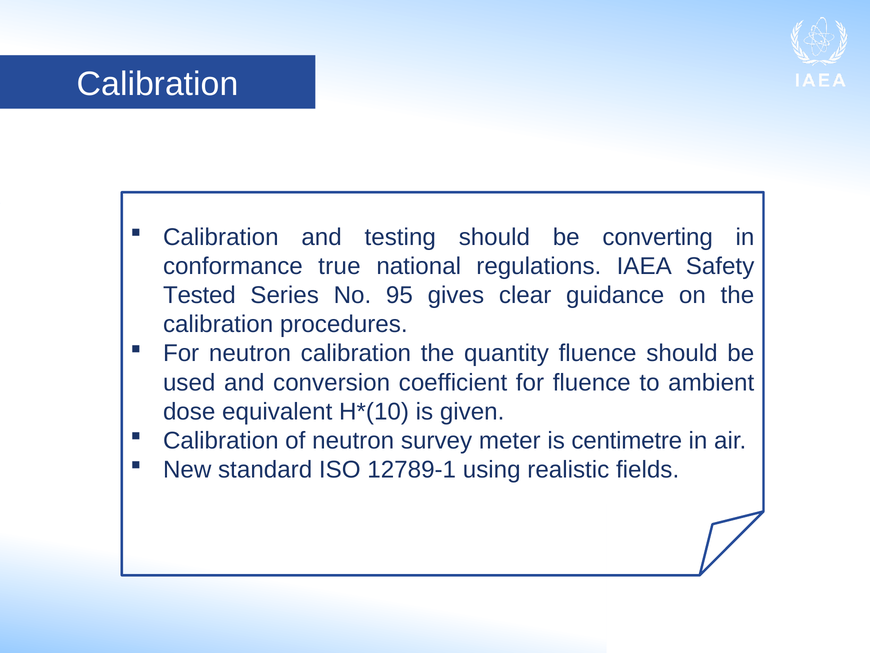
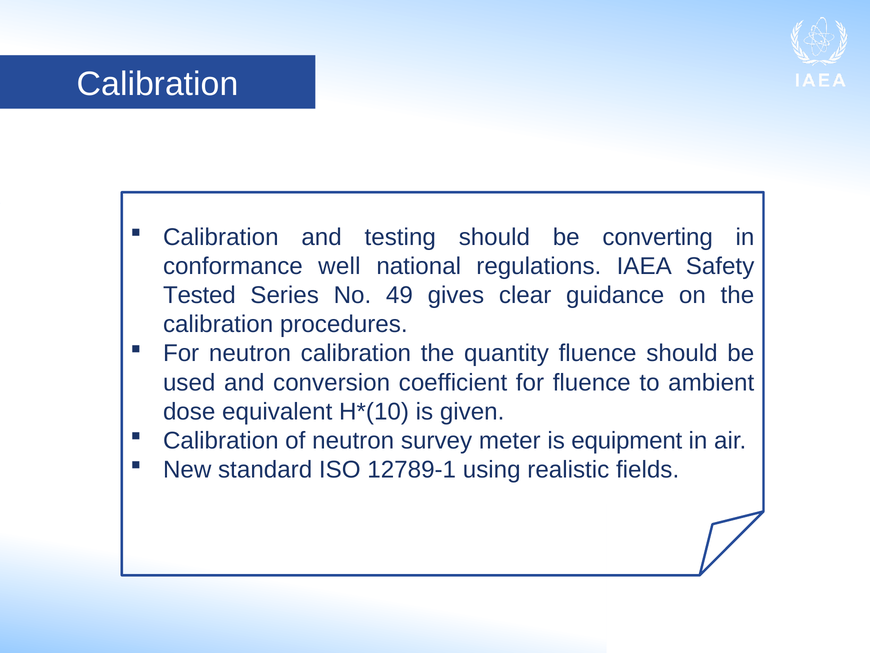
true: true -> well (339, 266)
95: 95 -> 49 (399, 295)
centimetre: centimetre -> equipment (627, 440)
